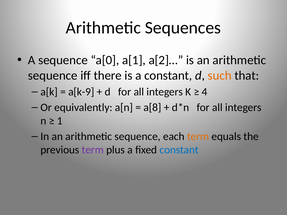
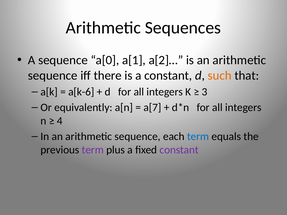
a[k-9: a[k-9 -> a[k-6 (81, 92)
4: 4 -> 3 (205, 92)
a[8: a[8 -> a[7 (152, 108)
1: 1 -> 4 (60, 121)
term colour: orange -> blue (198, 137)
constant colour: blue -> purple (179, 150)
